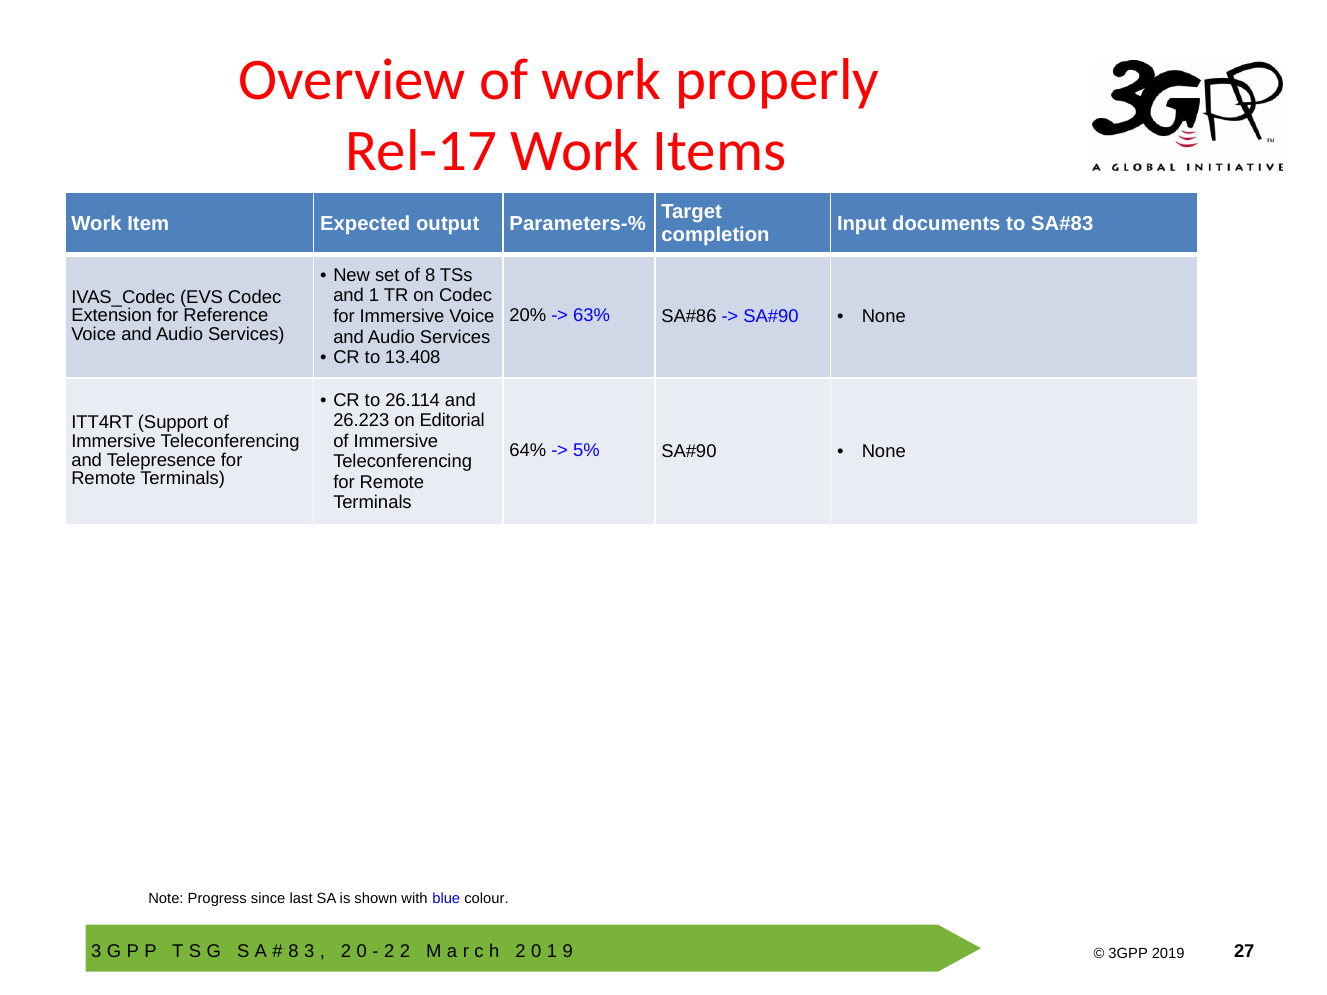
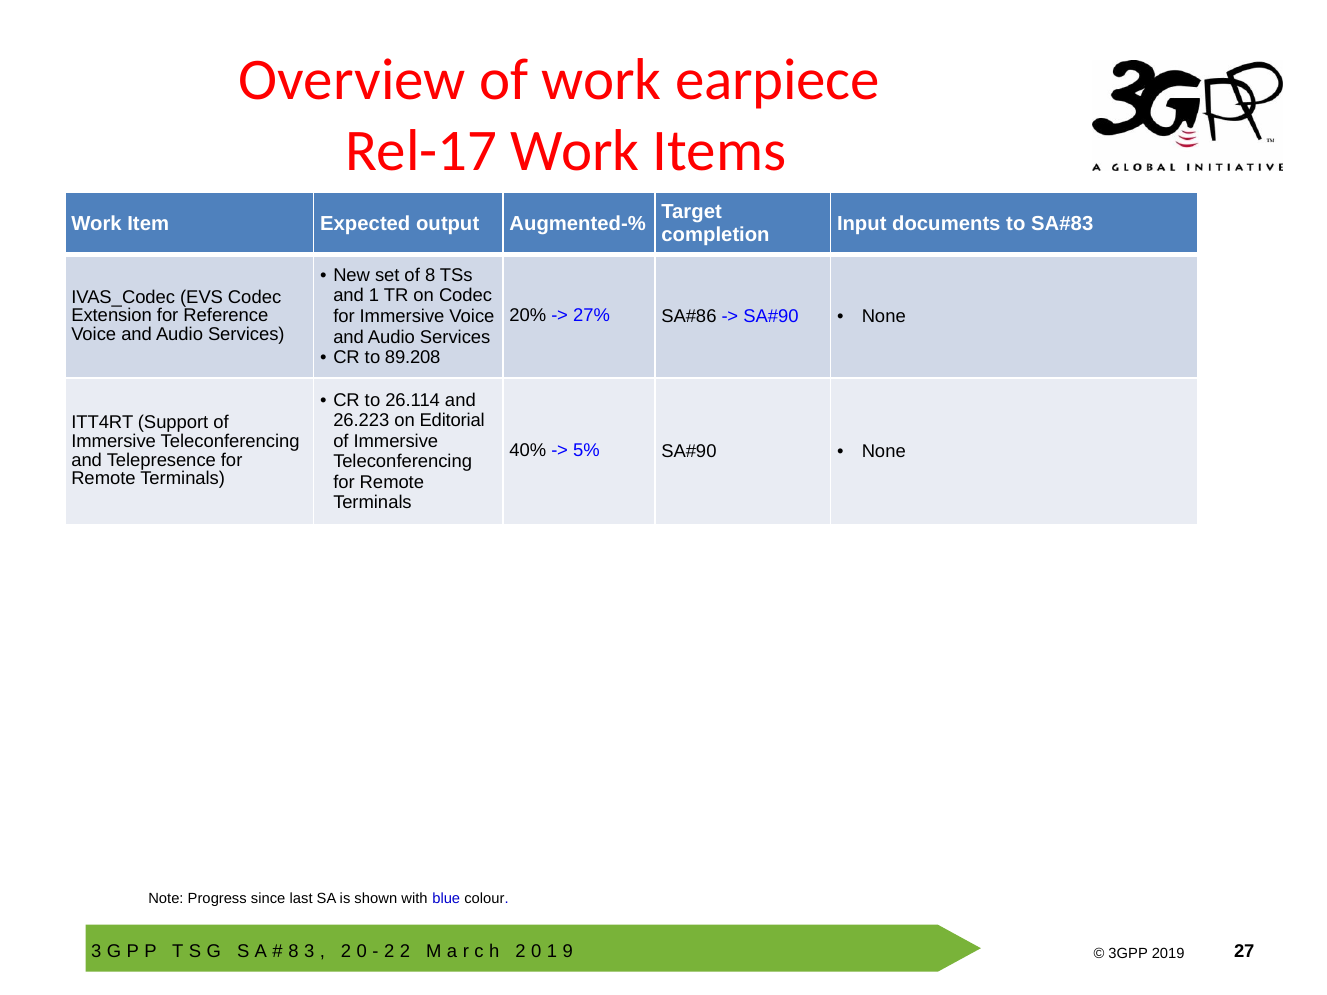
properly: properly -> earpiece (778, 80)
Parameters-%: Parameters-% -> Augmented-% (578, 223)
63%: 63% -> 27% (592, 316)
13.408: 13.408 -> 89.208 (413, 358)
64%: 64% -> 40% (528, 451)
